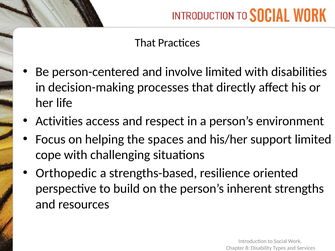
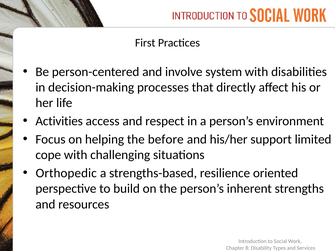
That: That -> First (145, 43)
involve limited: limited -> system (224, 72)
spaces: spaces -> before (166, 139)
